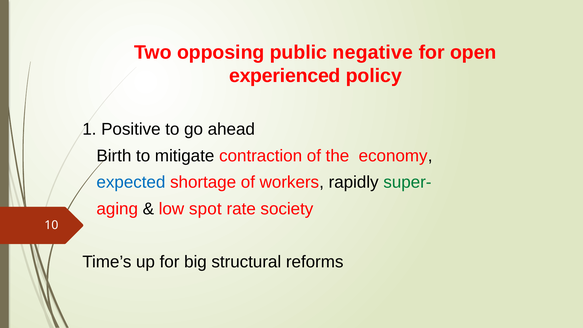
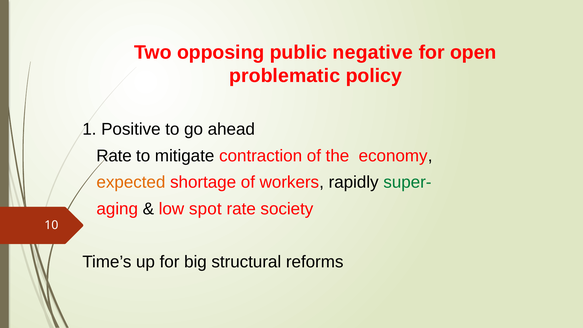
experienced: experienced -> problematic (285, 76)
Birth: Birth -> Rate (114, 156)
expected colour: blue -> orange (131, 182)
